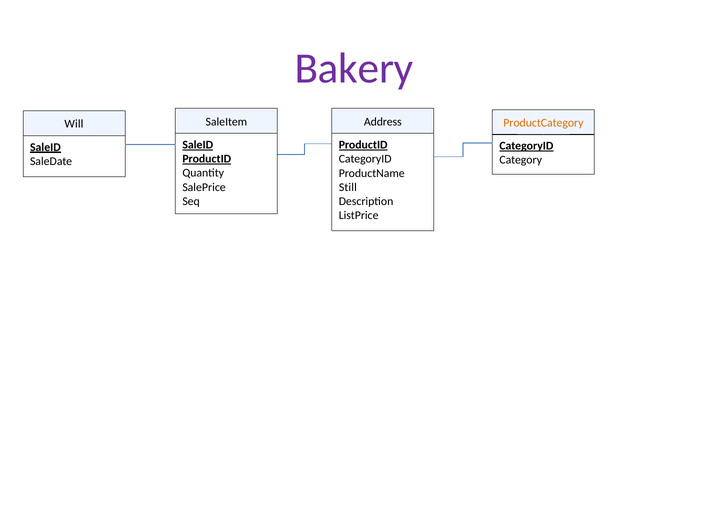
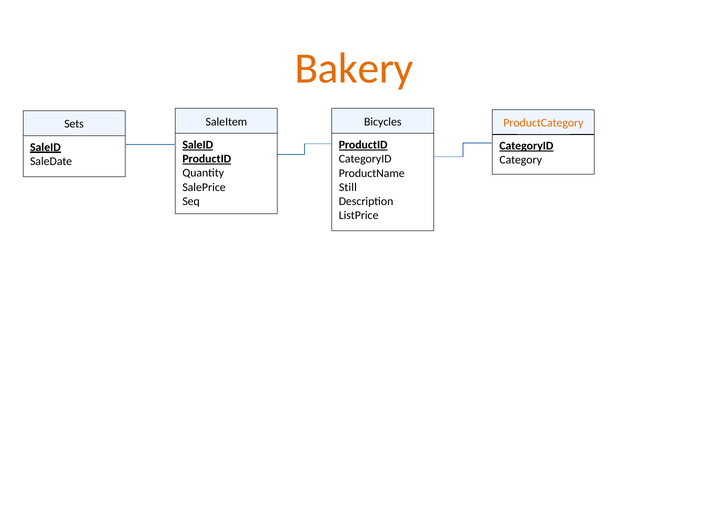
Bakery colour: purple -> orange (354, 69)
Address: Address -> Bicycles (383, 122)
Will: Will -> Sets (74, 124)
